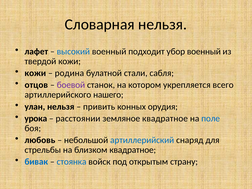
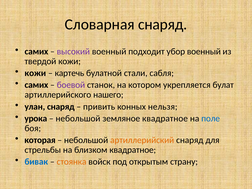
Словарная нельзя: нельзя -> снаряд (163, 24)
лафет: лафет -> самих (36, 51)
высокий colour: blue -> purple (73, 51)
родина: родина -> картечь (69, 73)
отцов: отцов -> самих (36, 85)
всего: всего -> булат (223, 85)
улан нельзя: нельзя -> снаряд (61, 107)
орудия: орудия -> нельзя (163, 107)
расстоянии: расстоянии -> небольшой (78, 118)
любовь: любовь -> которая (40, 140)
артиллерийский colour: blue -> orange (142, 140)
стоянка colour: blue -> orange (72, 162)
